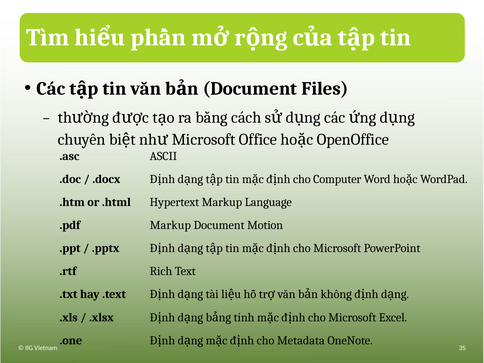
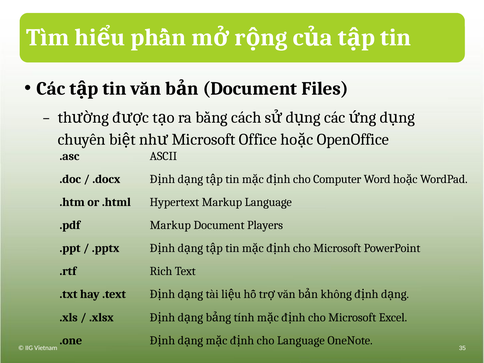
Motion: Motion -> Players (265, 225)
cho Metadata: Metadata -> Language (301, 340)
